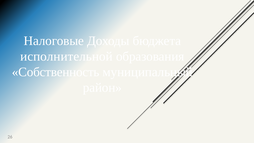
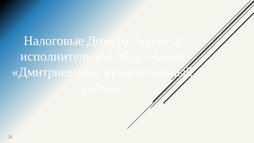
Собственность: Собственность -> Дмитриевском (56, 72)
